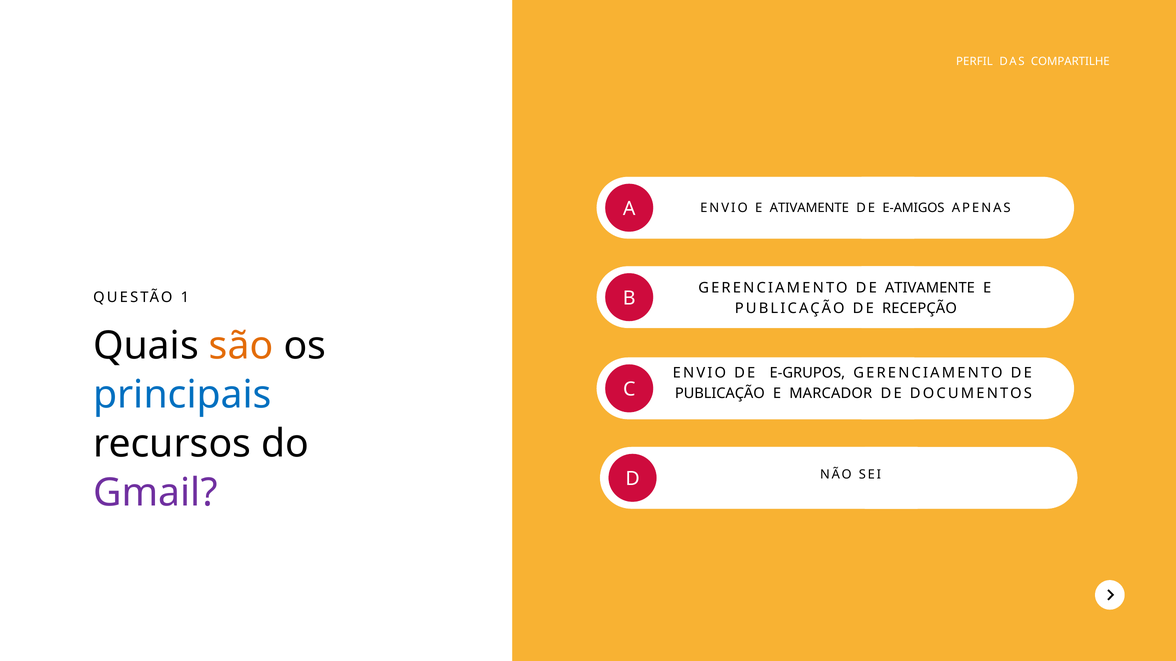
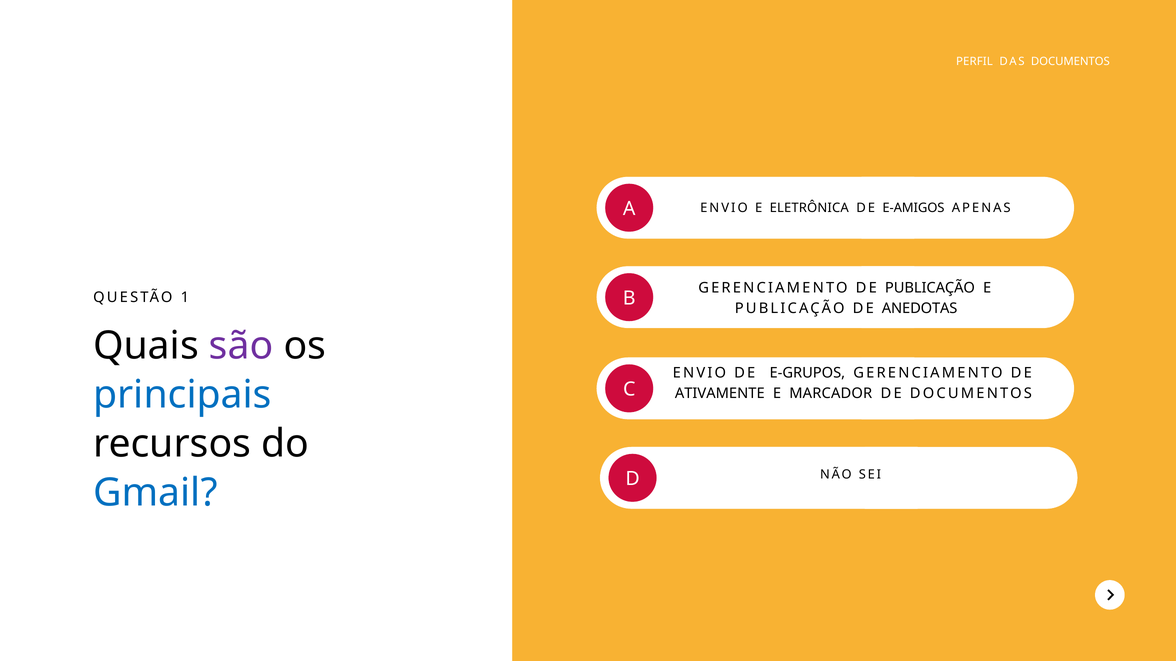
DAS COMPARTILHE: COMPARTILHE -> DOCUMENTOS (1070, 61)
E ATIVAMENTE: ATIVAMENTE -> ELETRÔNICA (809, 208)
DE ATIVAMENTE: ATIVAMENTE -> PUBLICAÇÃO (930, 288)
RECEPÇÃO: RECEPÇÃO -> ANEDOTAS (920, 309)
são colour: orange -> purple (241, 346)
PUBLICAÇÃO: PUBLICAÇÃO -> ATIVAMENTE (720, 394)
Gmail colour: purple -> blue (155, 493)
